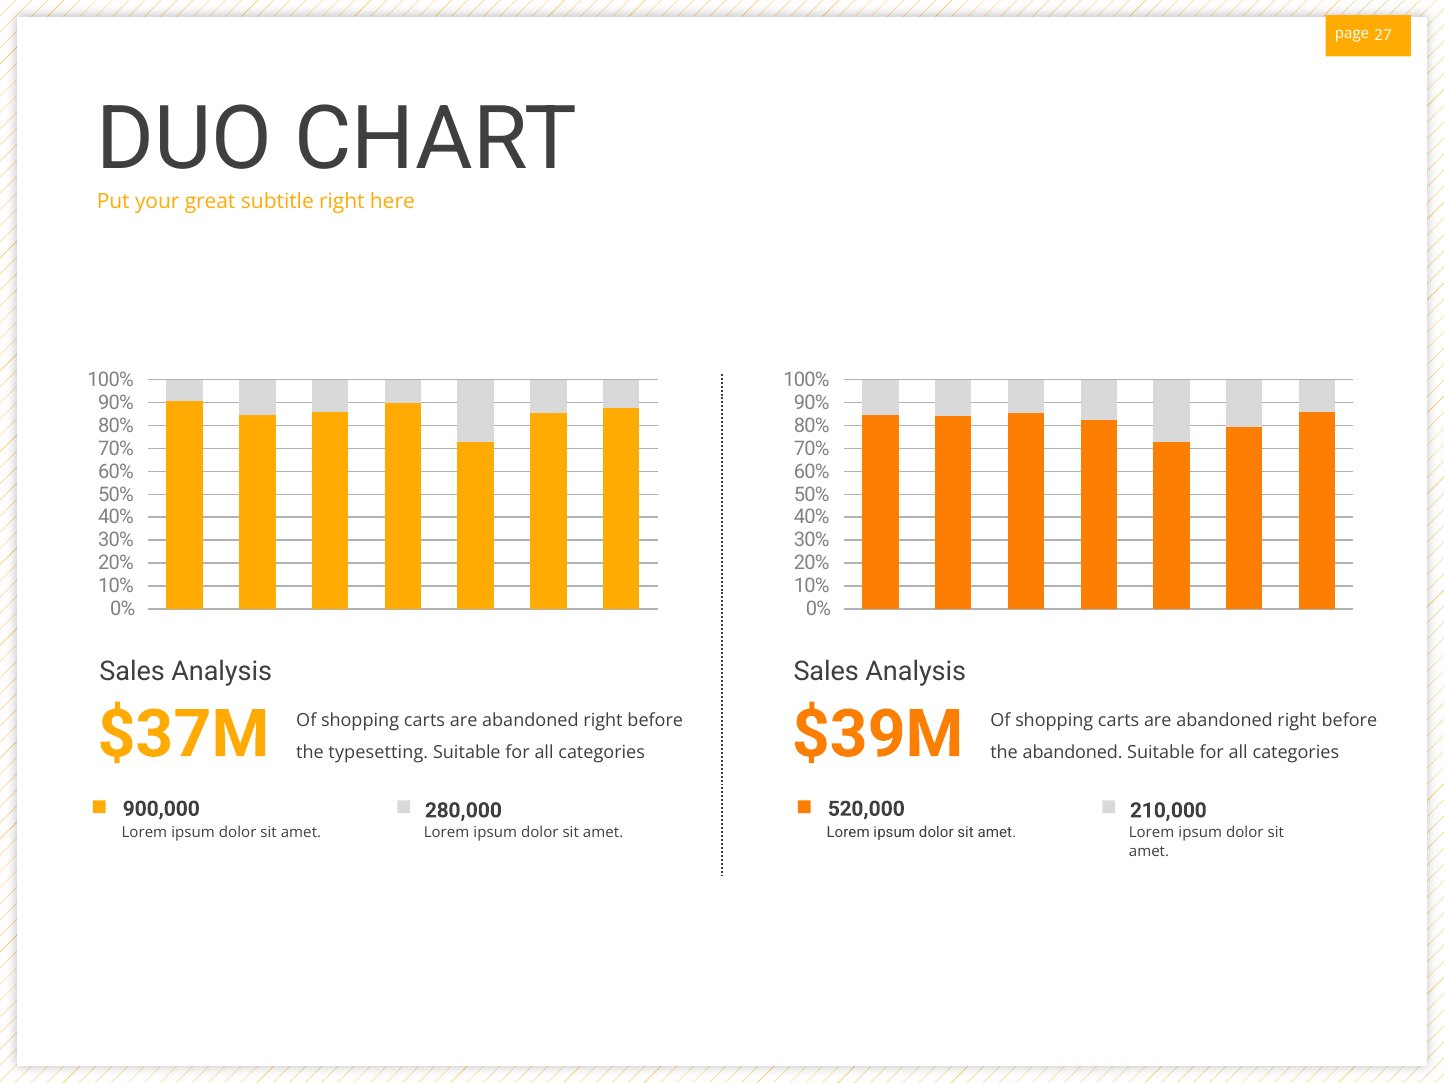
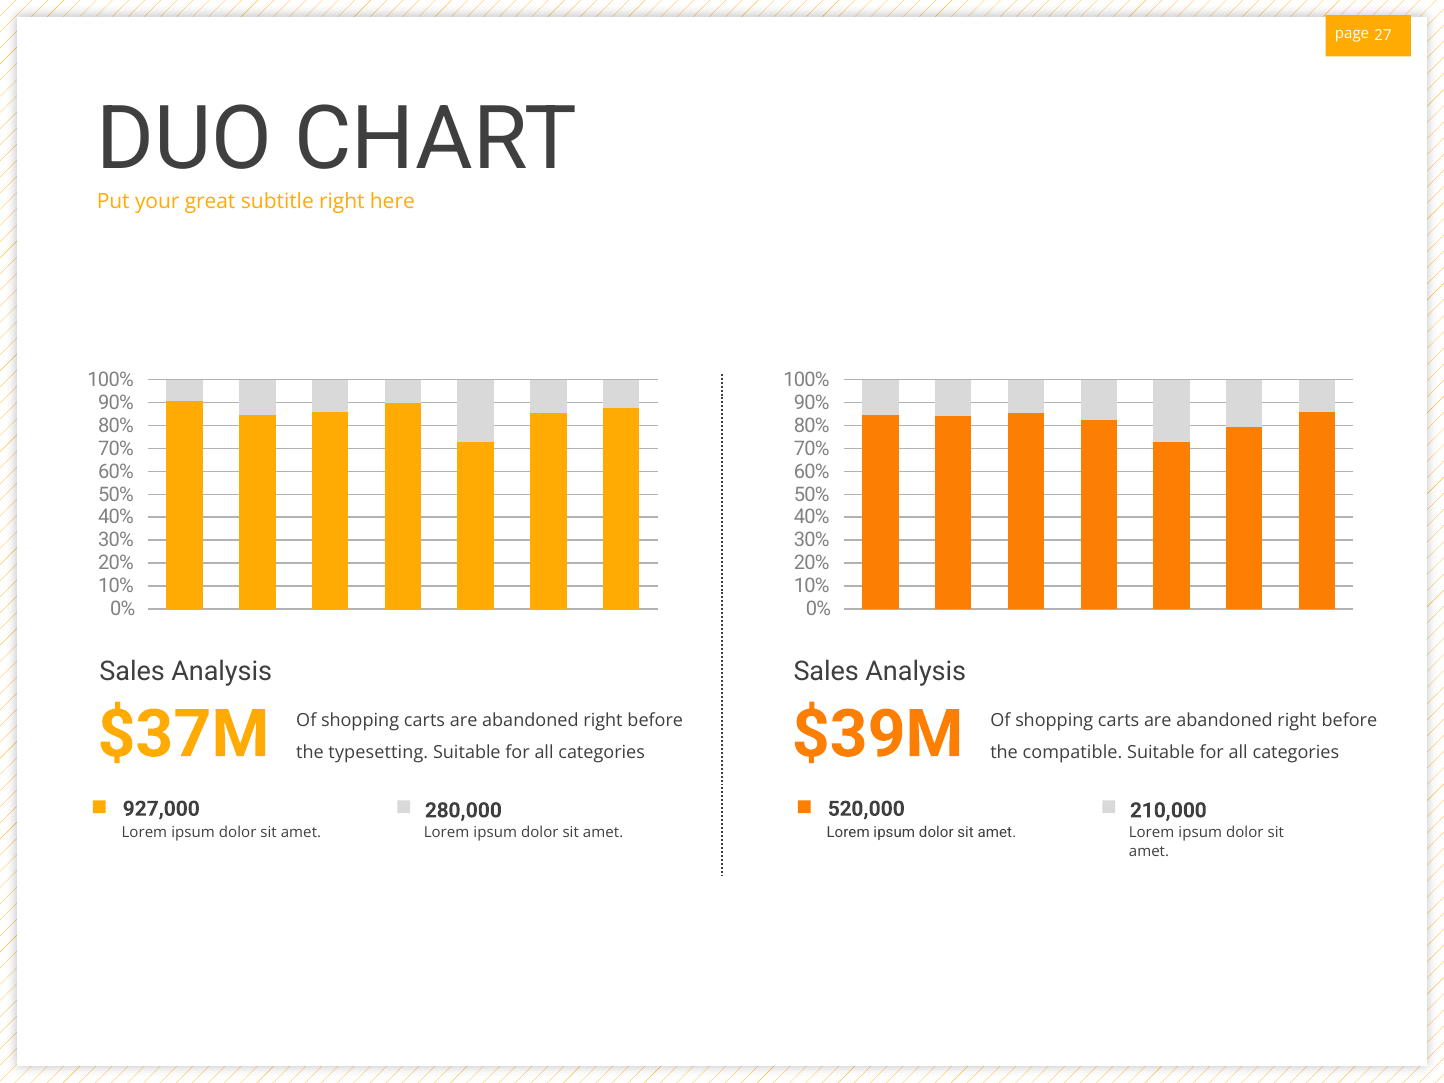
the abandoned: abandoned -> compatible (1073, 753)
900,000: 900,000 -> 927,000 (161, 809)
